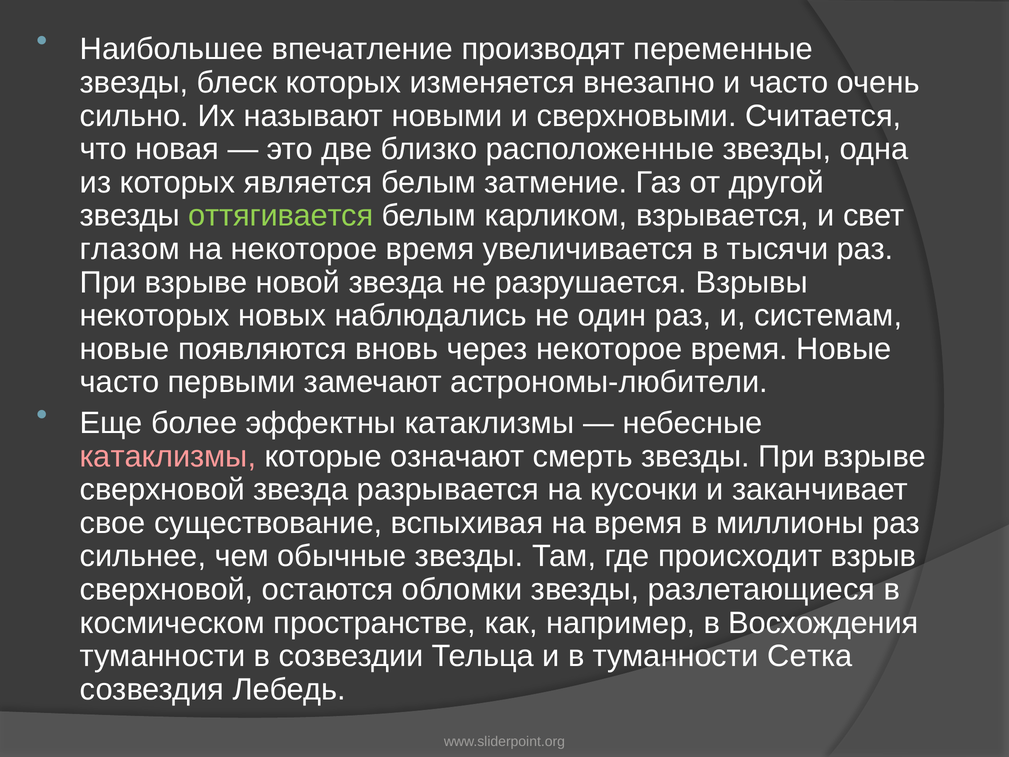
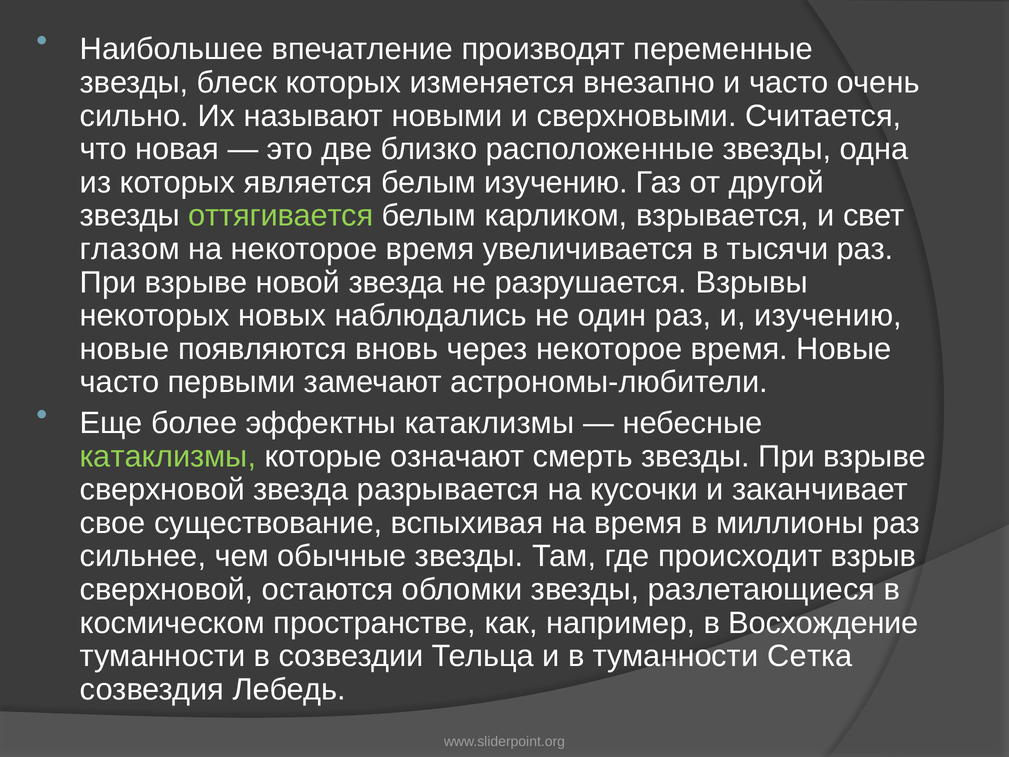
белым затмение: затмение -> изучению (556, 182)
и системам: системам -> изучению (828, 316)
катаклизмы colour: pink -> light green (168, 456)
Восхождения: Восхождения -> Восхождение (823, 623)
